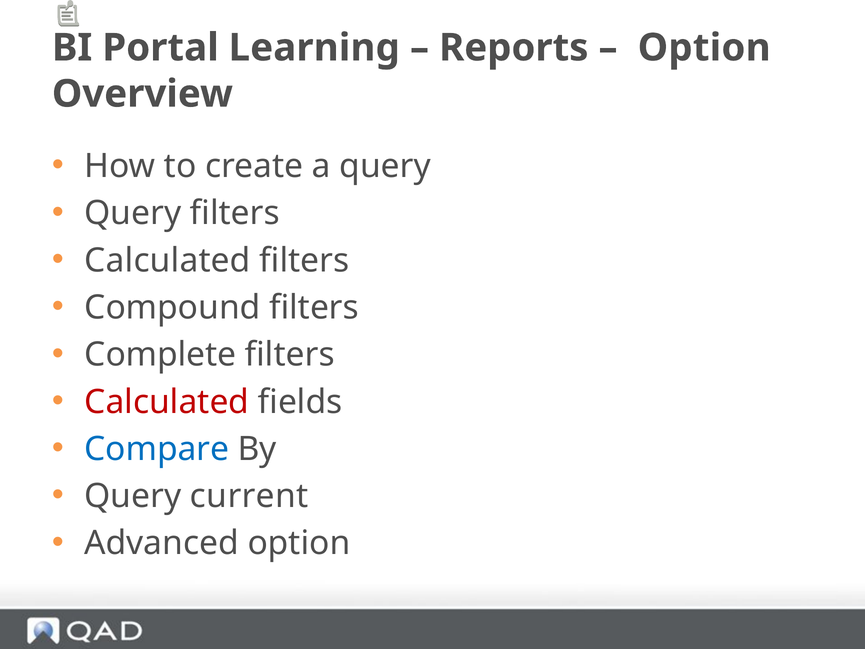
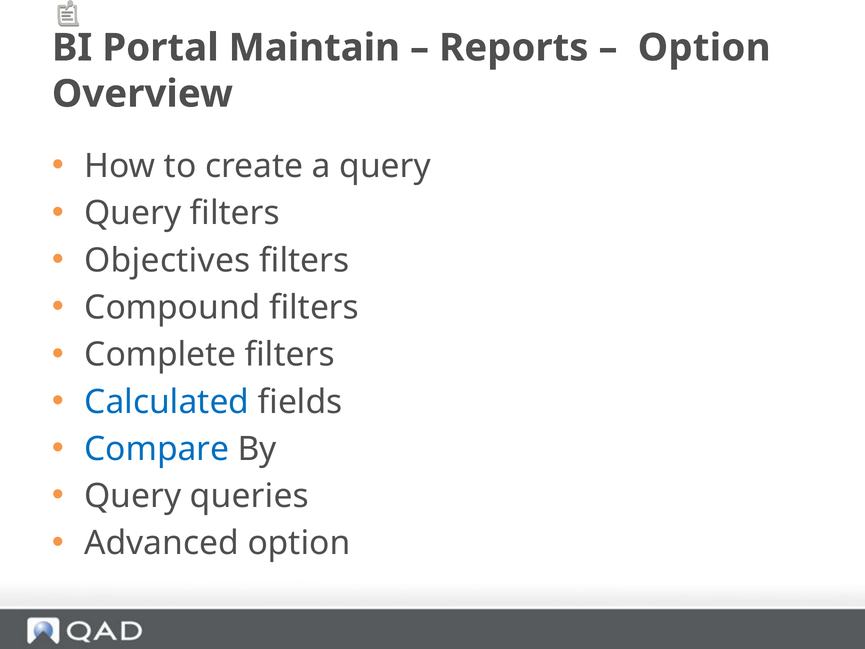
Learning: Learning -> Maintain (314, 48)
Calculated: Calculated -> Objectives (167, 260)
Calculated colour: red -> blue (167, 402)
current: current -> queries (249, 496)
